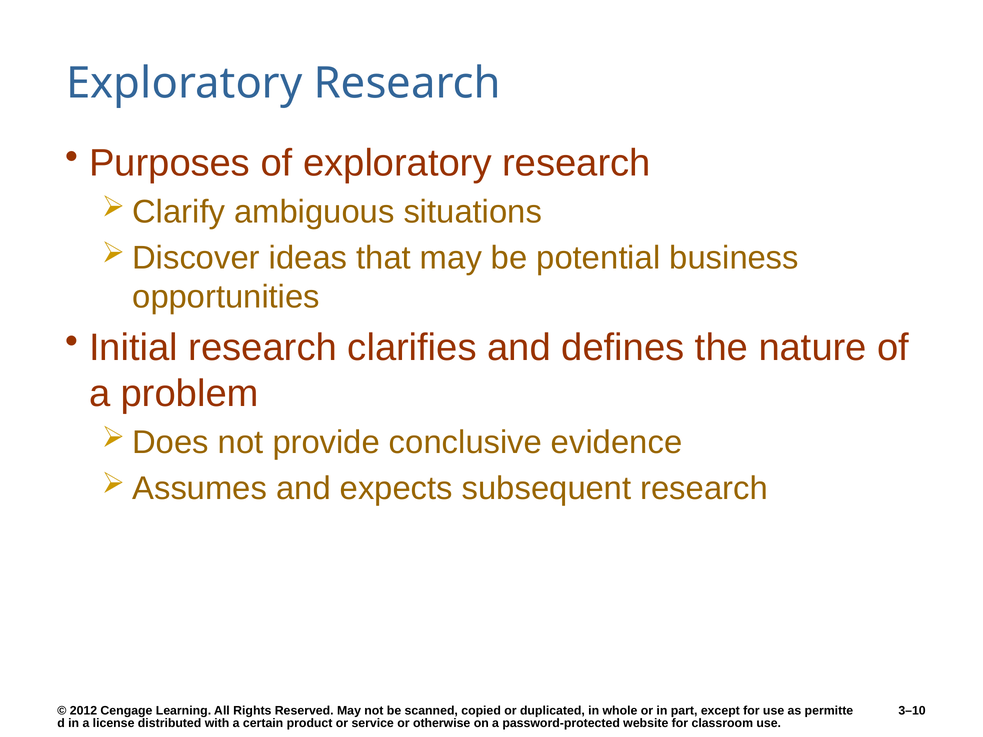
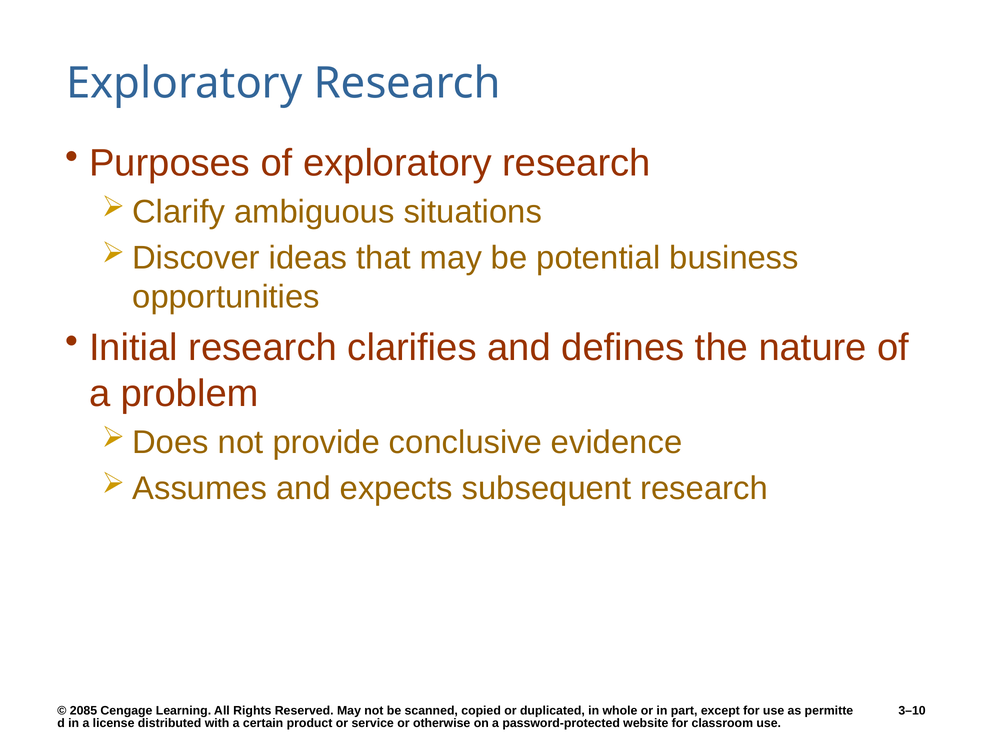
2012: 2012 -> 2085 (83, 711)
